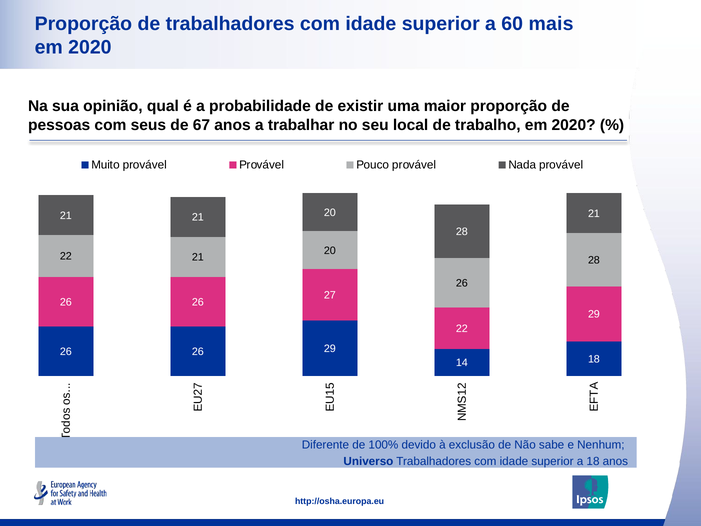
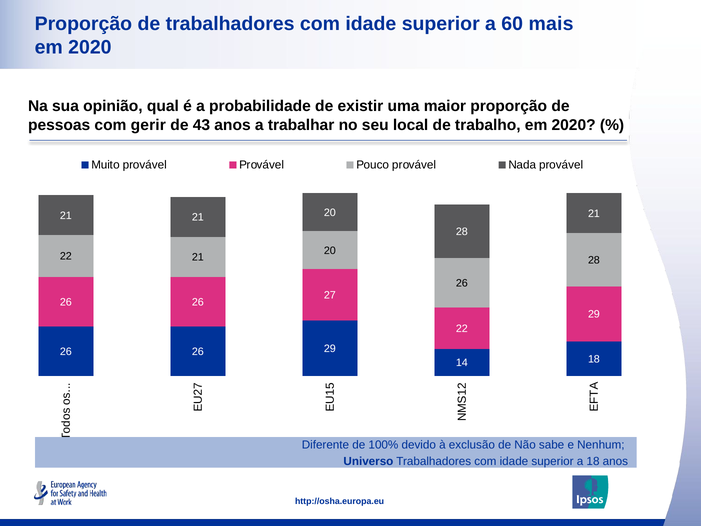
seus: seus -> gerir (148, 125)
67: 67 -> 43 (201, 125)
